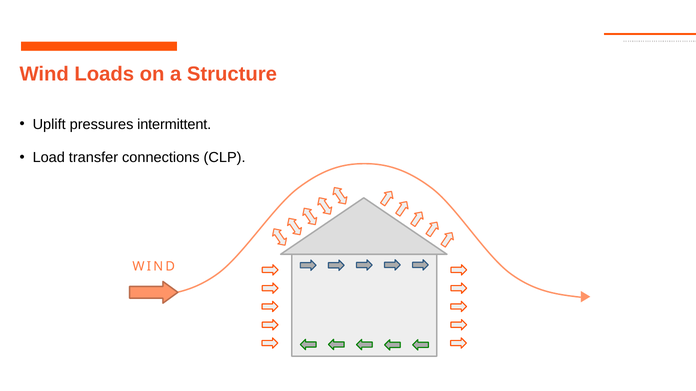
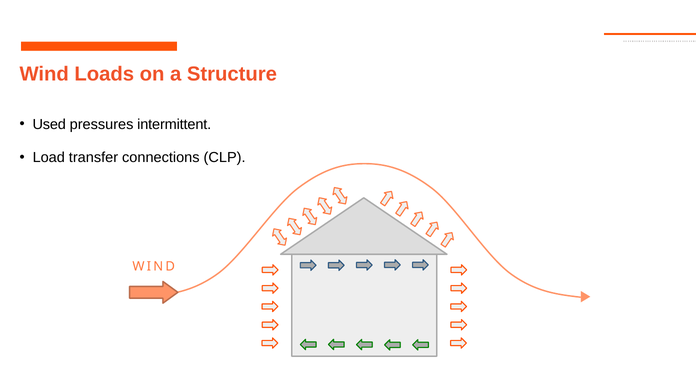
Uplift: Uplift -> Used (49, 125)
